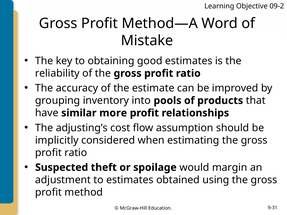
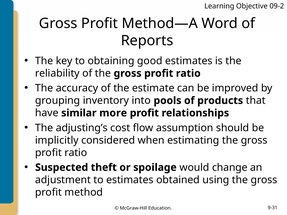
Mistake: Mistake -> Reports (147, 41)
margin: margin -> change (230, 168)
